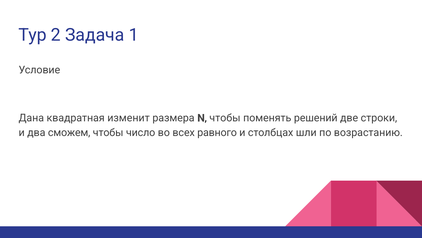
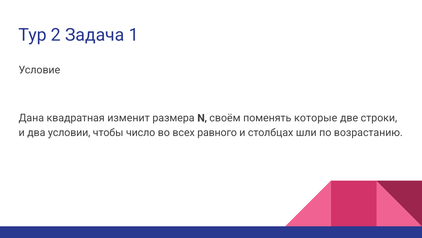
N чтобы: чтобы -> своём (225, 118)
решений: решений -> которые (316, 118)
сможем: сможем -> условии (69, 132)
